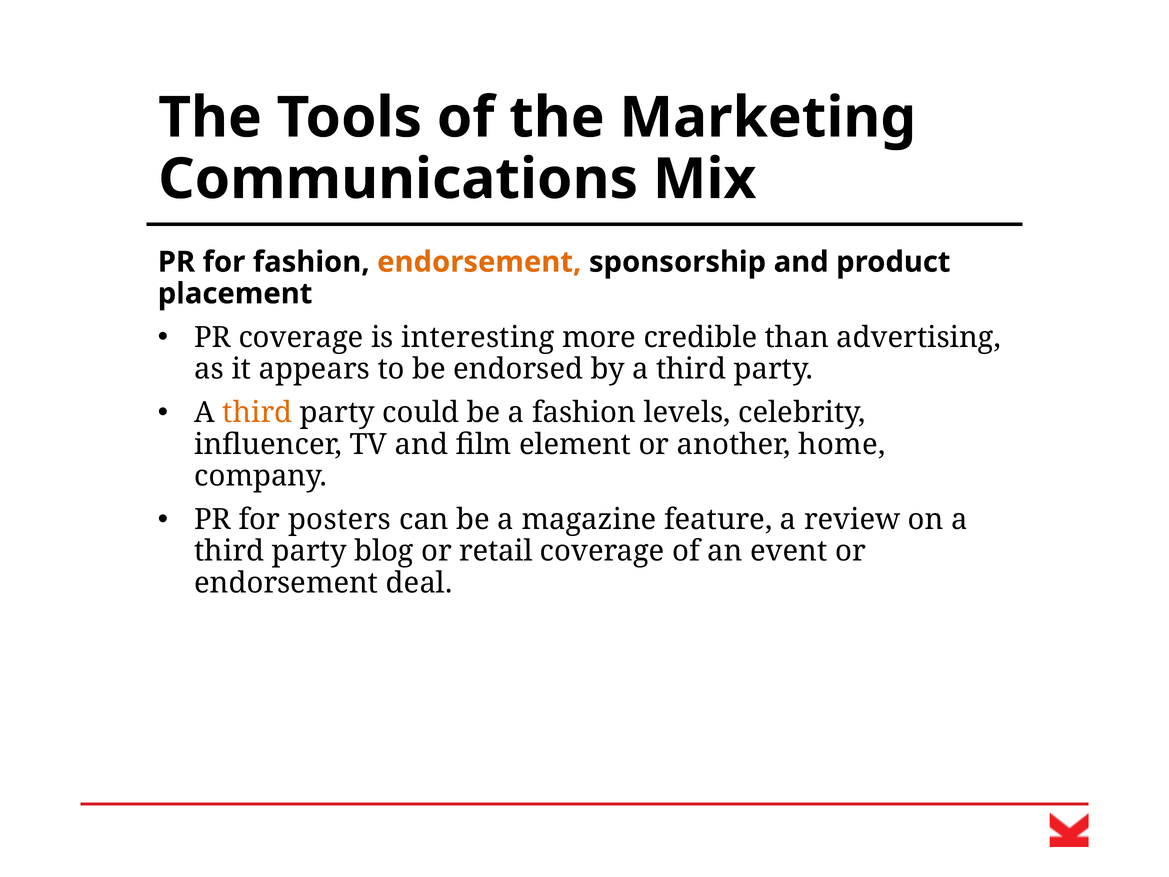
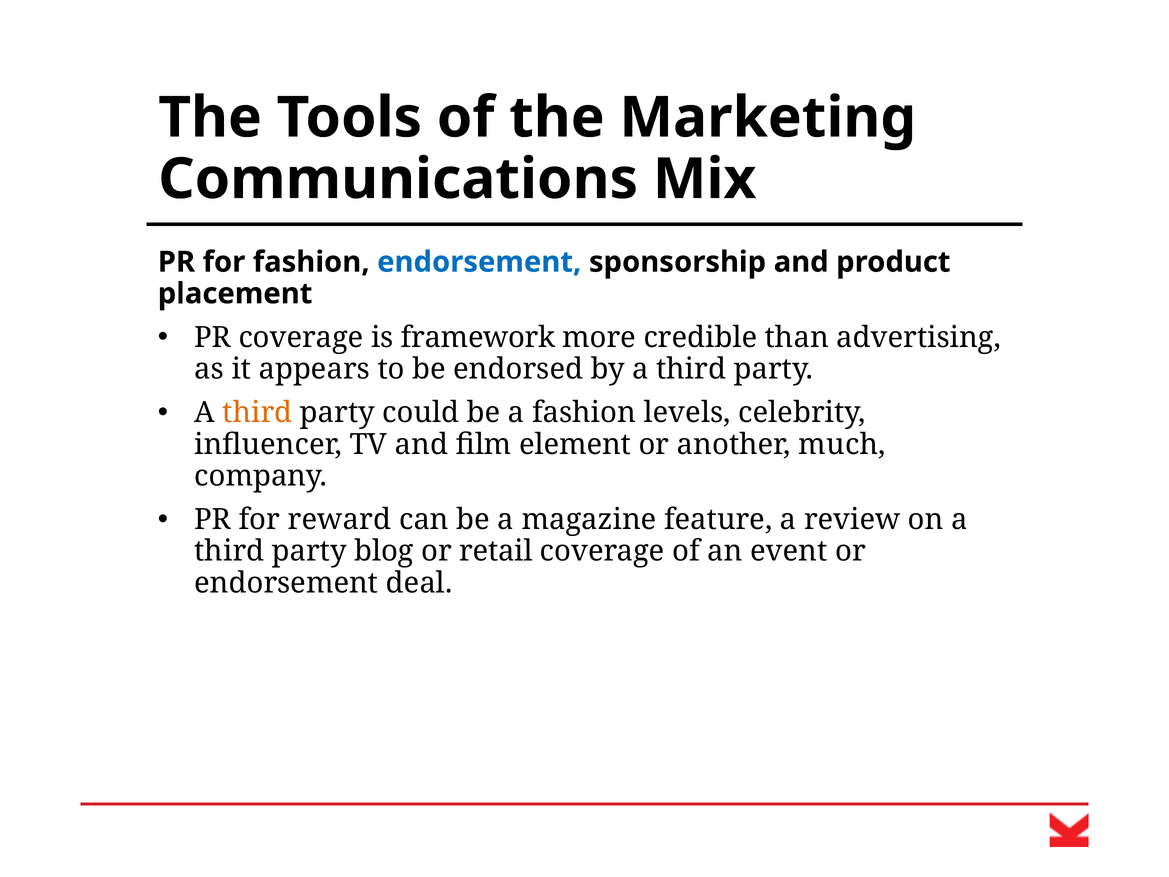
endorsement colour: orange -> blue (479, 262)
interesting: interesting -> framework (478, 337)
home: home -> much (842, 444)
posters: posters -> reward (339, 520)
